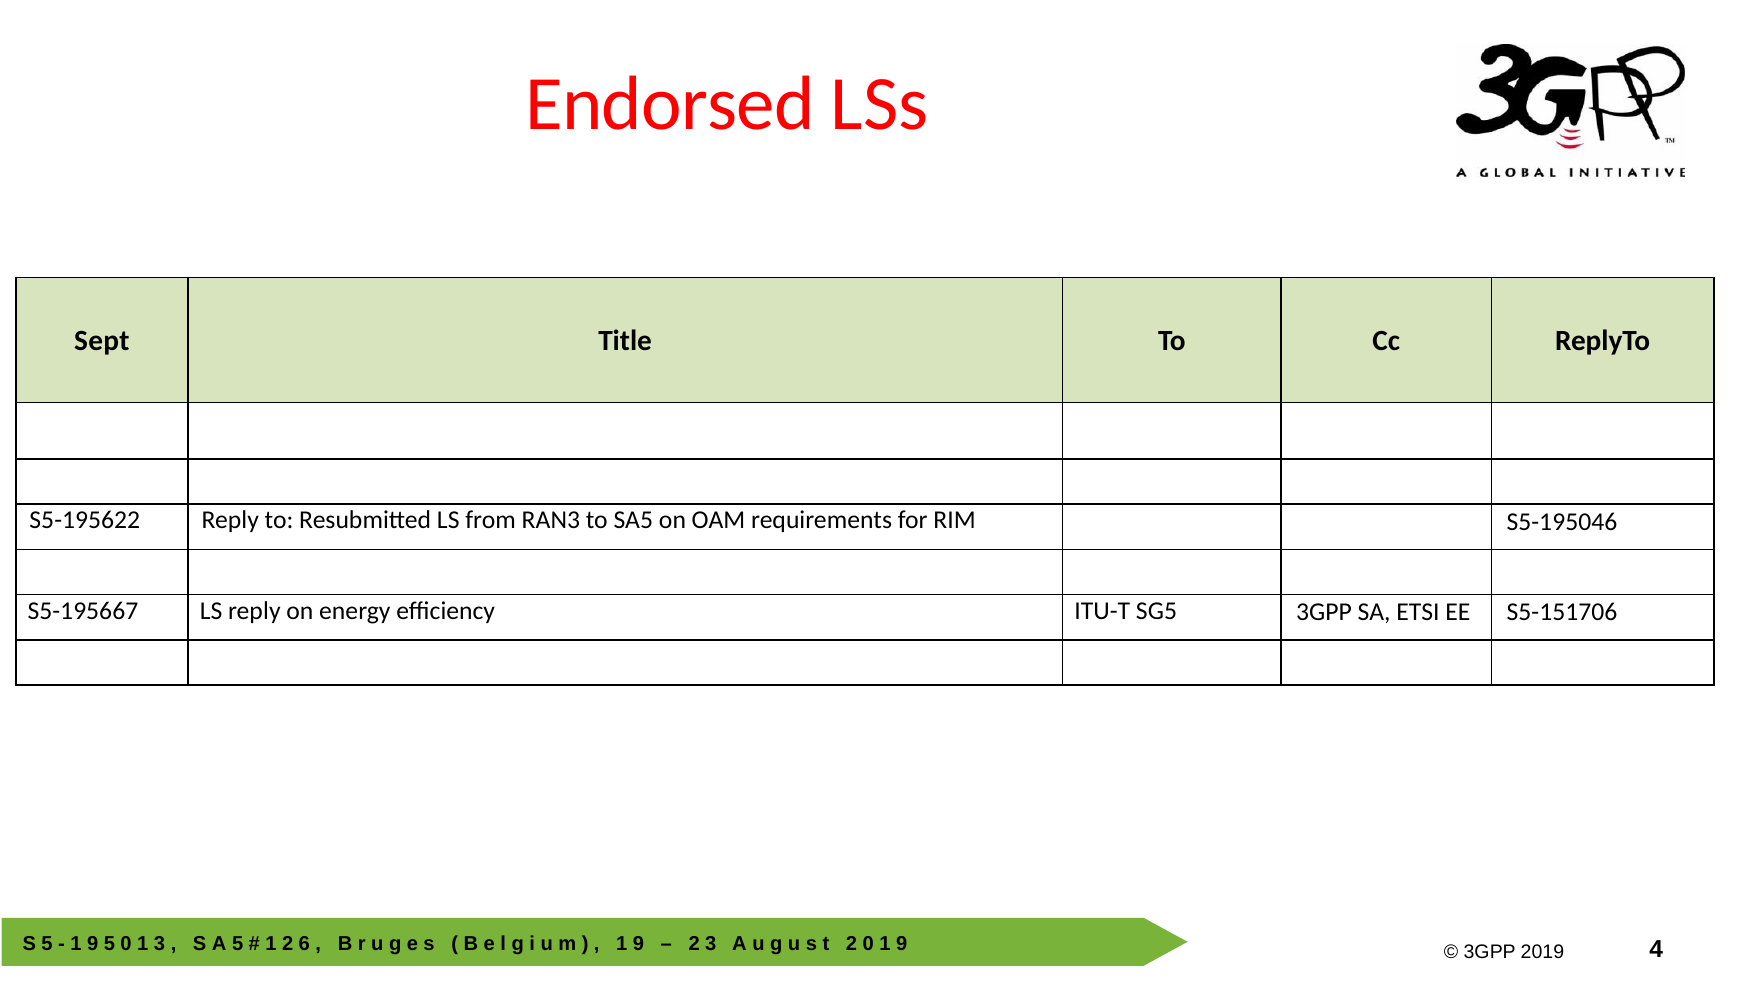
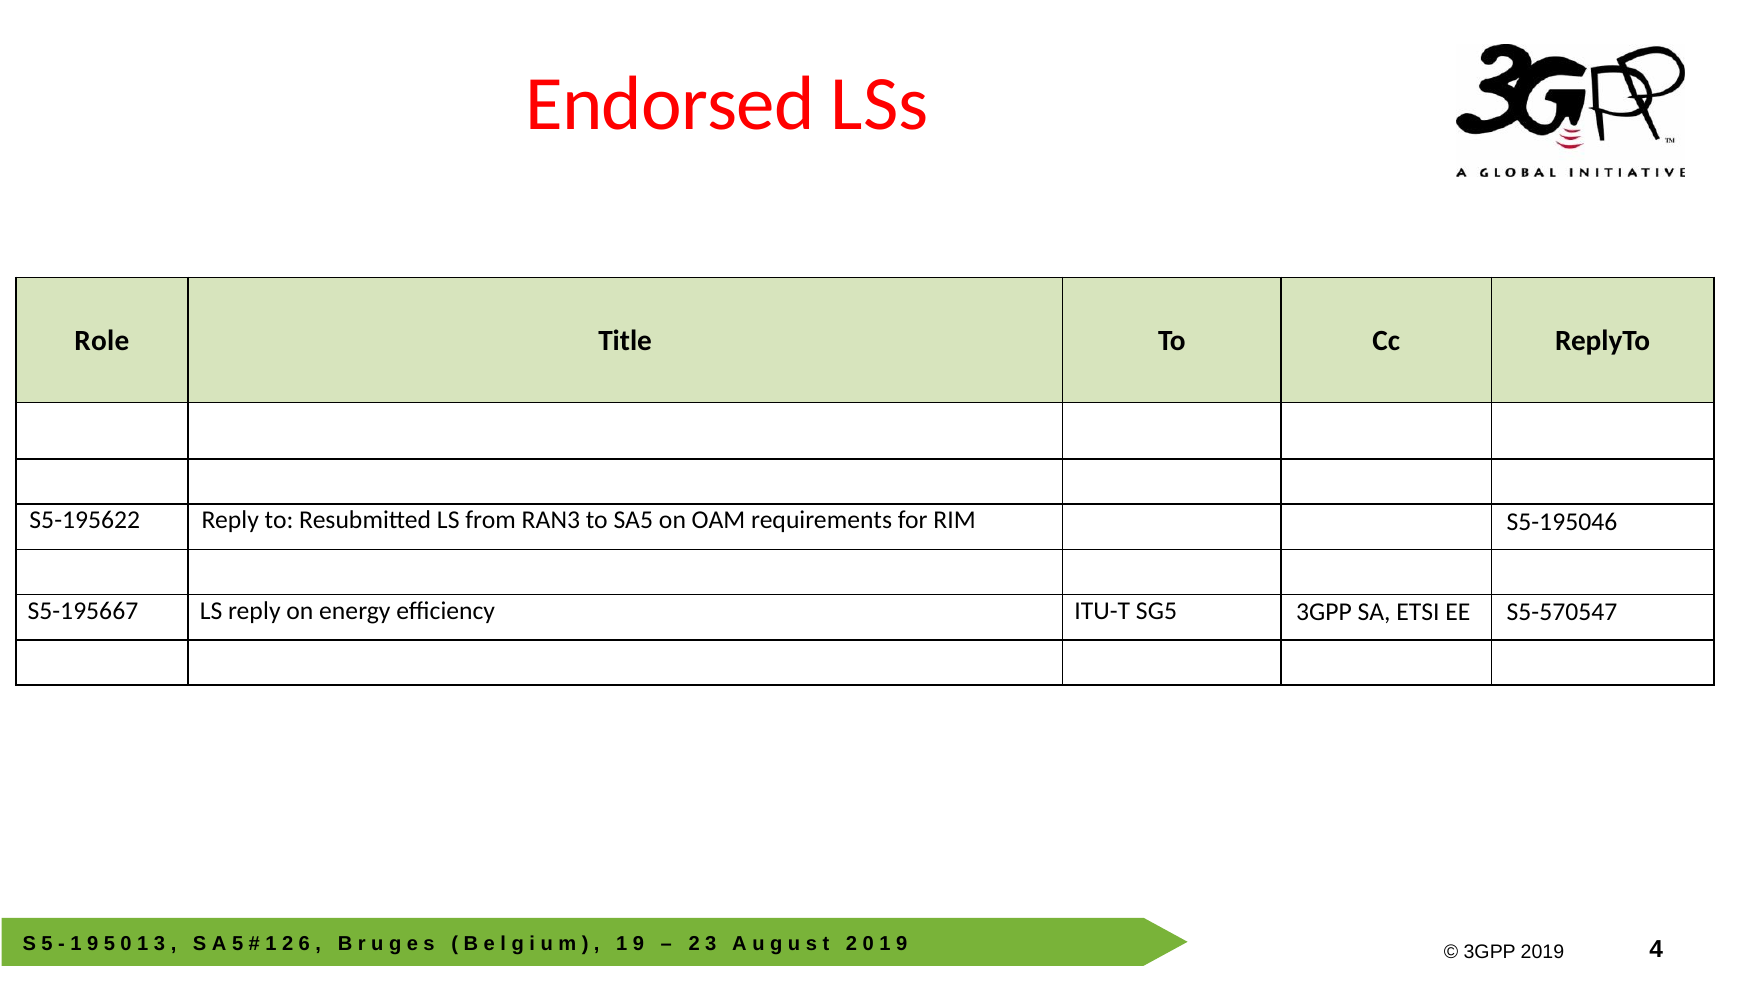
Sept: Sept -> Role (102, 340)
S5-151706: S5-151706 -> S5-570547 (1562, 612)
